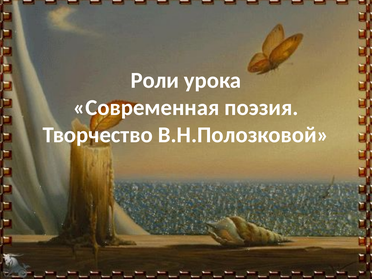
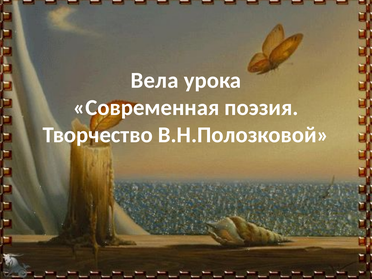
Роли: Роли -> Вела (155, 80)
